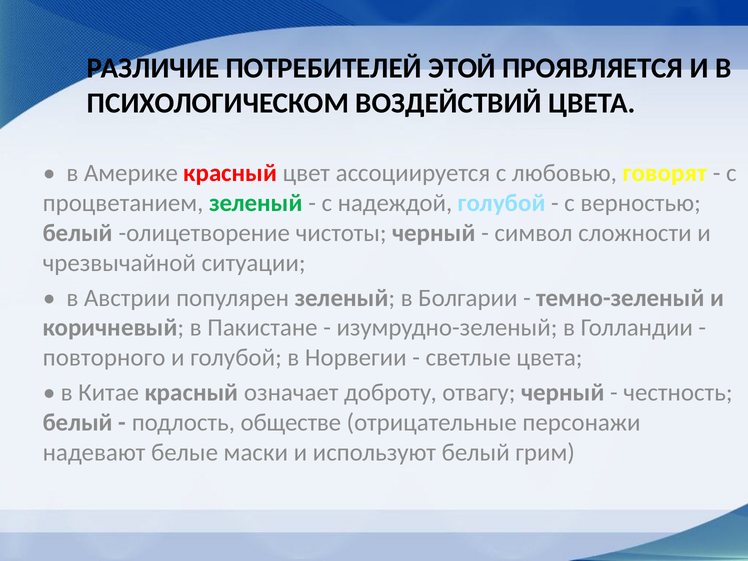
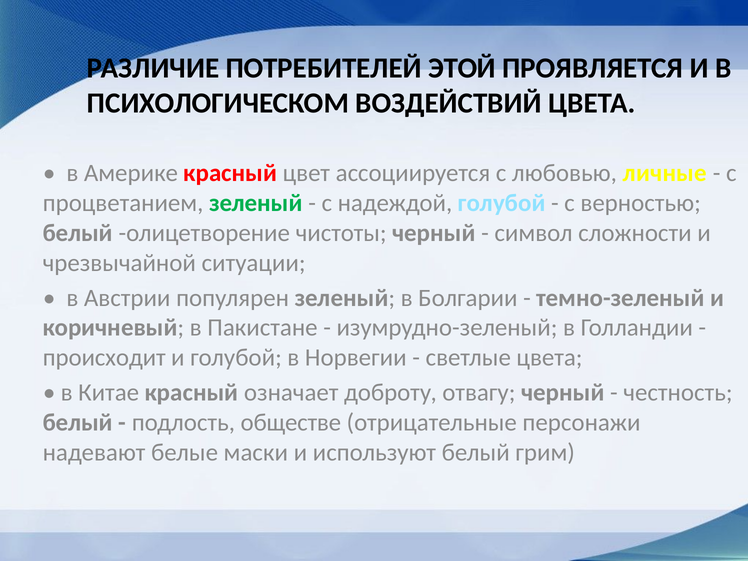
говорят: говорят -> личные (665, 173)
повторного: повторного -> происходит (104, 358)
